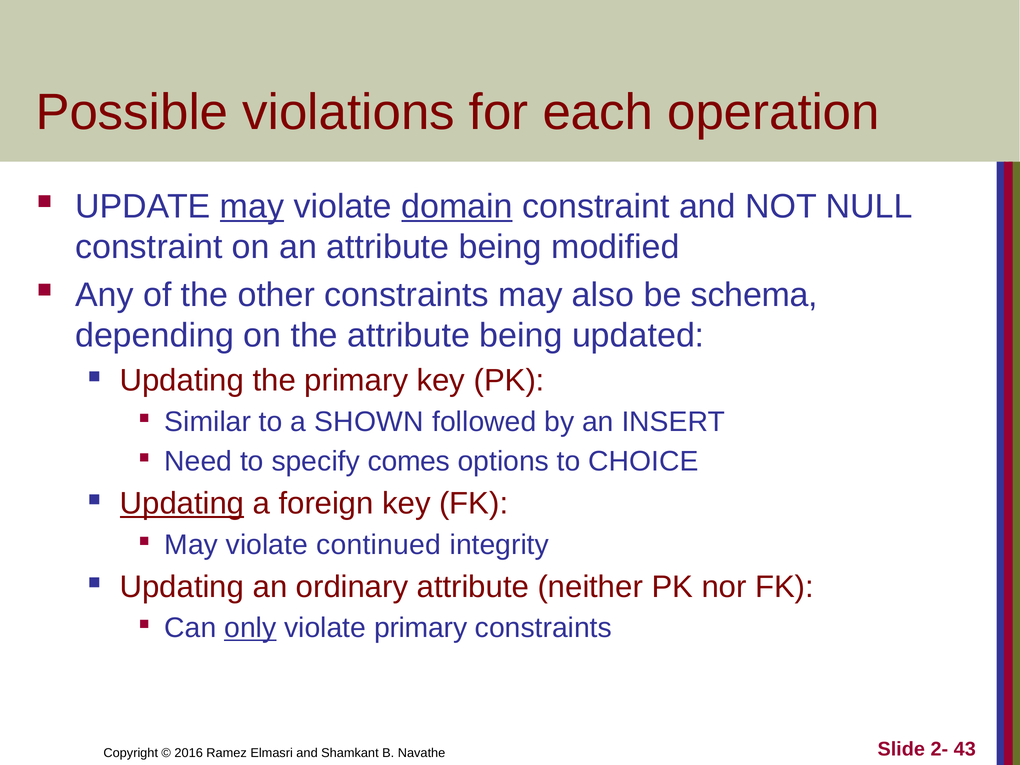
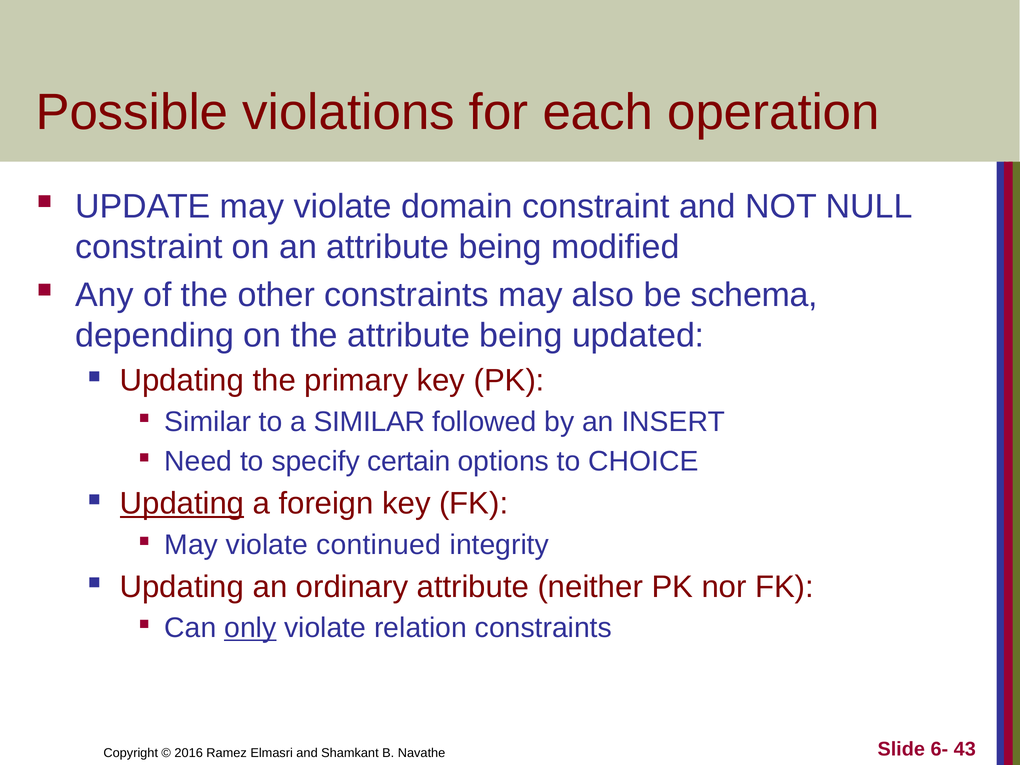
may underline: present -> none (252, 206)
domain underline: present -> none (457, 206)
a SHOWN: SHOWN -> SIMILAR (369, 422)
comes: comes -> certain (409, 462)
violate primary: primary -> relation (421, 628)
2-: 2- -> 6- (939, 749)
